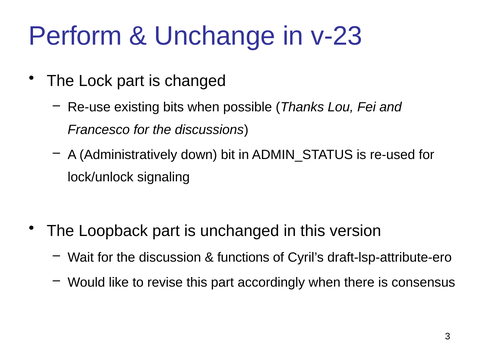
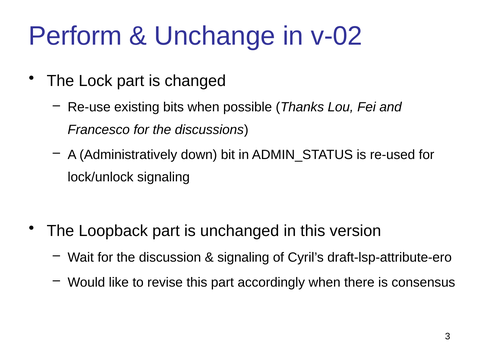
v-23: v-23 -> v-02 (337, 36)
functions: functions -> signaling (243, 257)
